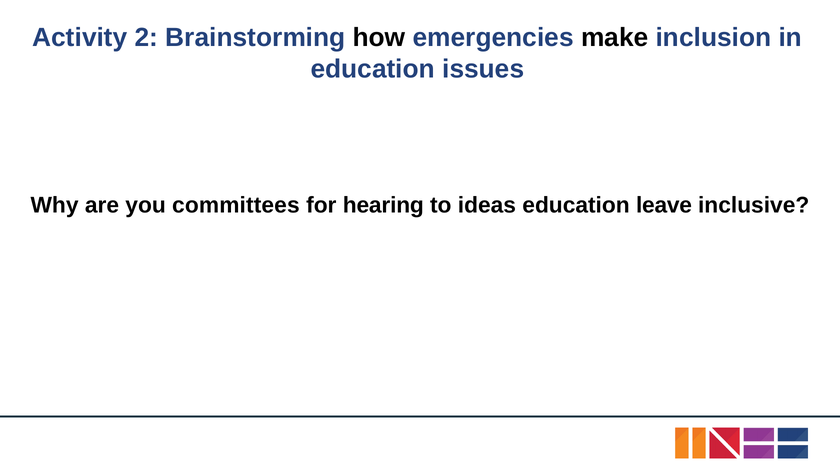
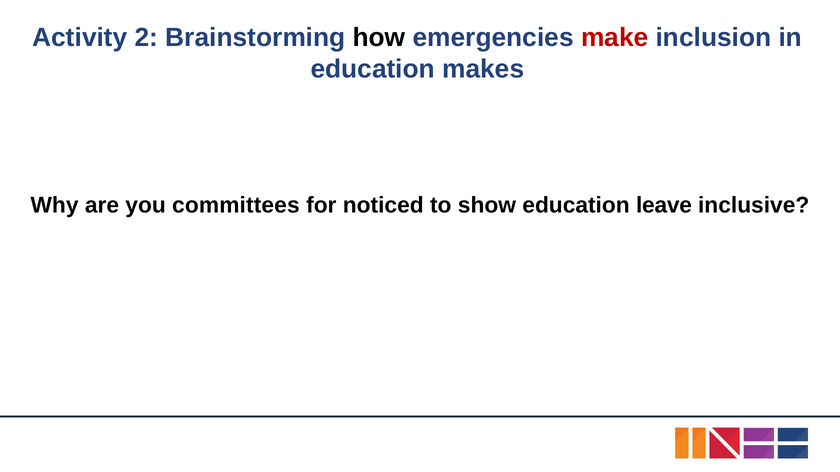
make colour: black -> red (615, 38)
issues: issues -> makes (483, 69)
hearing: hearing -> noticed (383, 205)
ideas: ideas -> show (487, 205)
